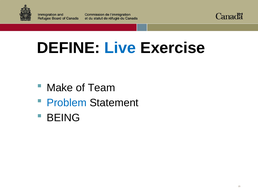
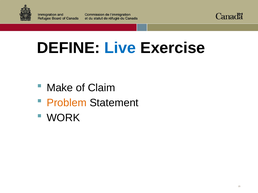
Team: Team -> Claim (102, 88)
Problem colour: blue -> orange (67, 103)
BEING: BEING -> WORK (63, 118)
